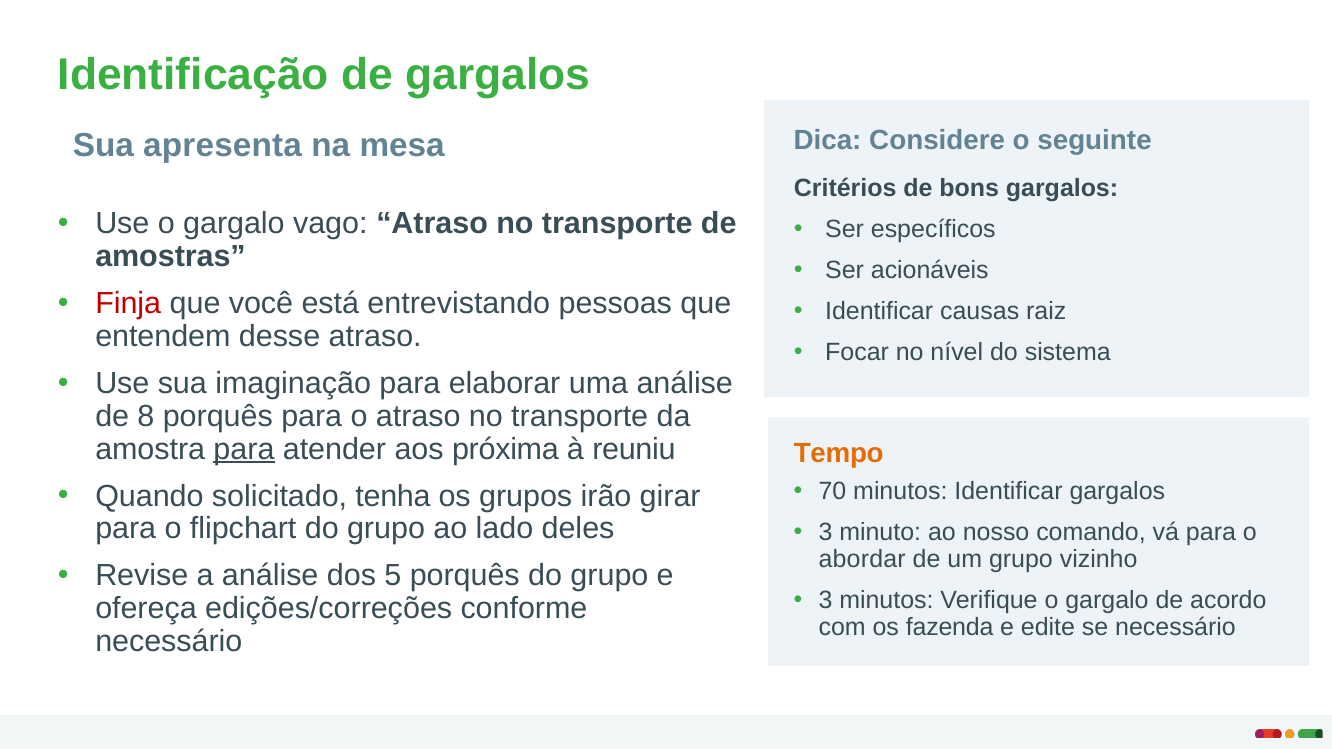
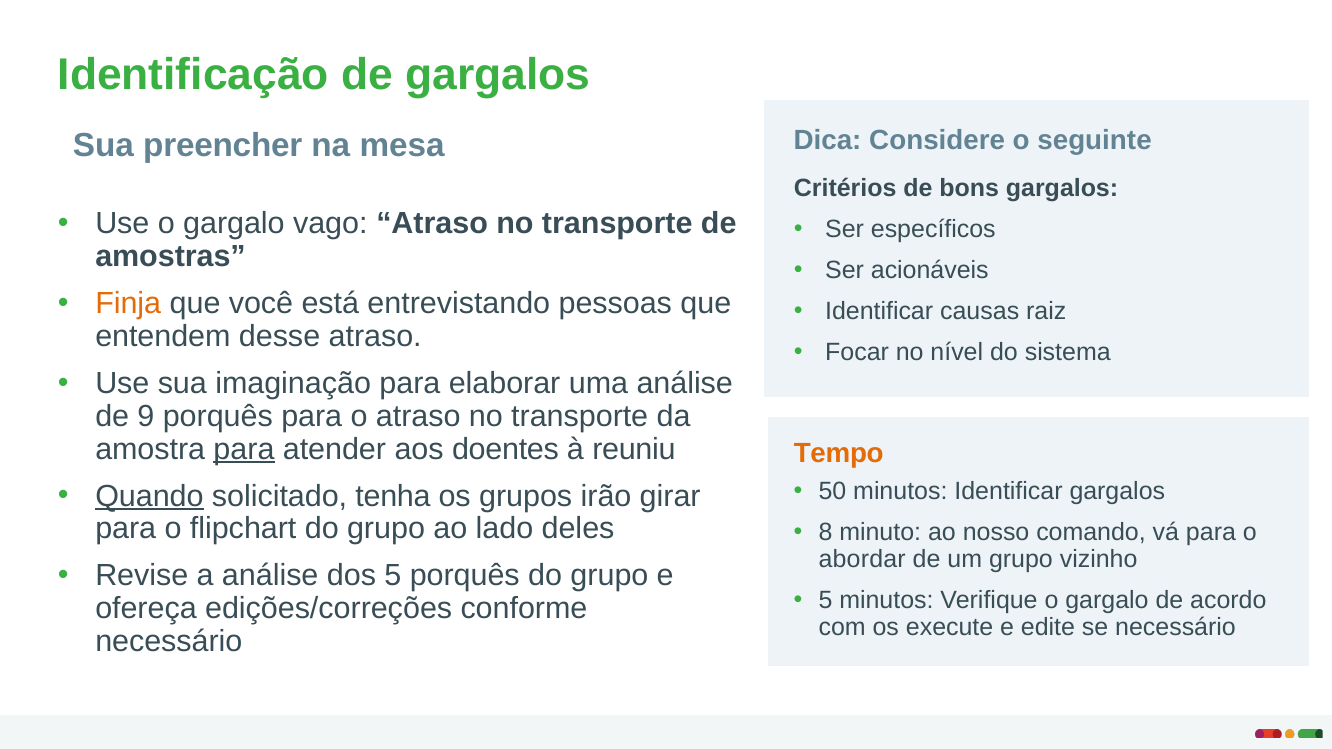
apresenta: apresenta -> preencher (223, 146)
Finja colour: red -> orange (128, 304)
8: 8 -> 9 (146, 416)
próxima: próxima -> doentes (505, 449)
70: 70 -> 50 (832, 492)
Quando underline: none -> present (149, 496)
3: 3 -> 8 (826, 533)
3: 3 -> 5 (826, 600)
fazenda: fazenda -> execute (950, 627)
